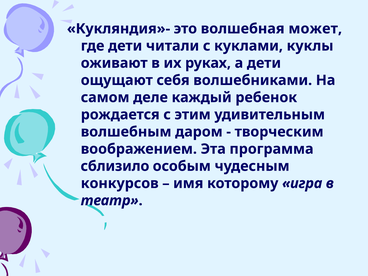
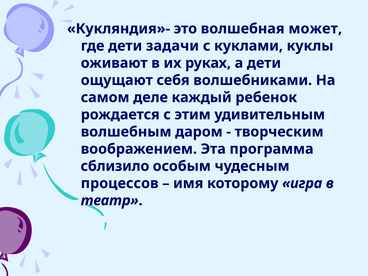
читали: читали -> задачи (172, 46)
конкурсов: конкурсов -> процессов (120, 183)
